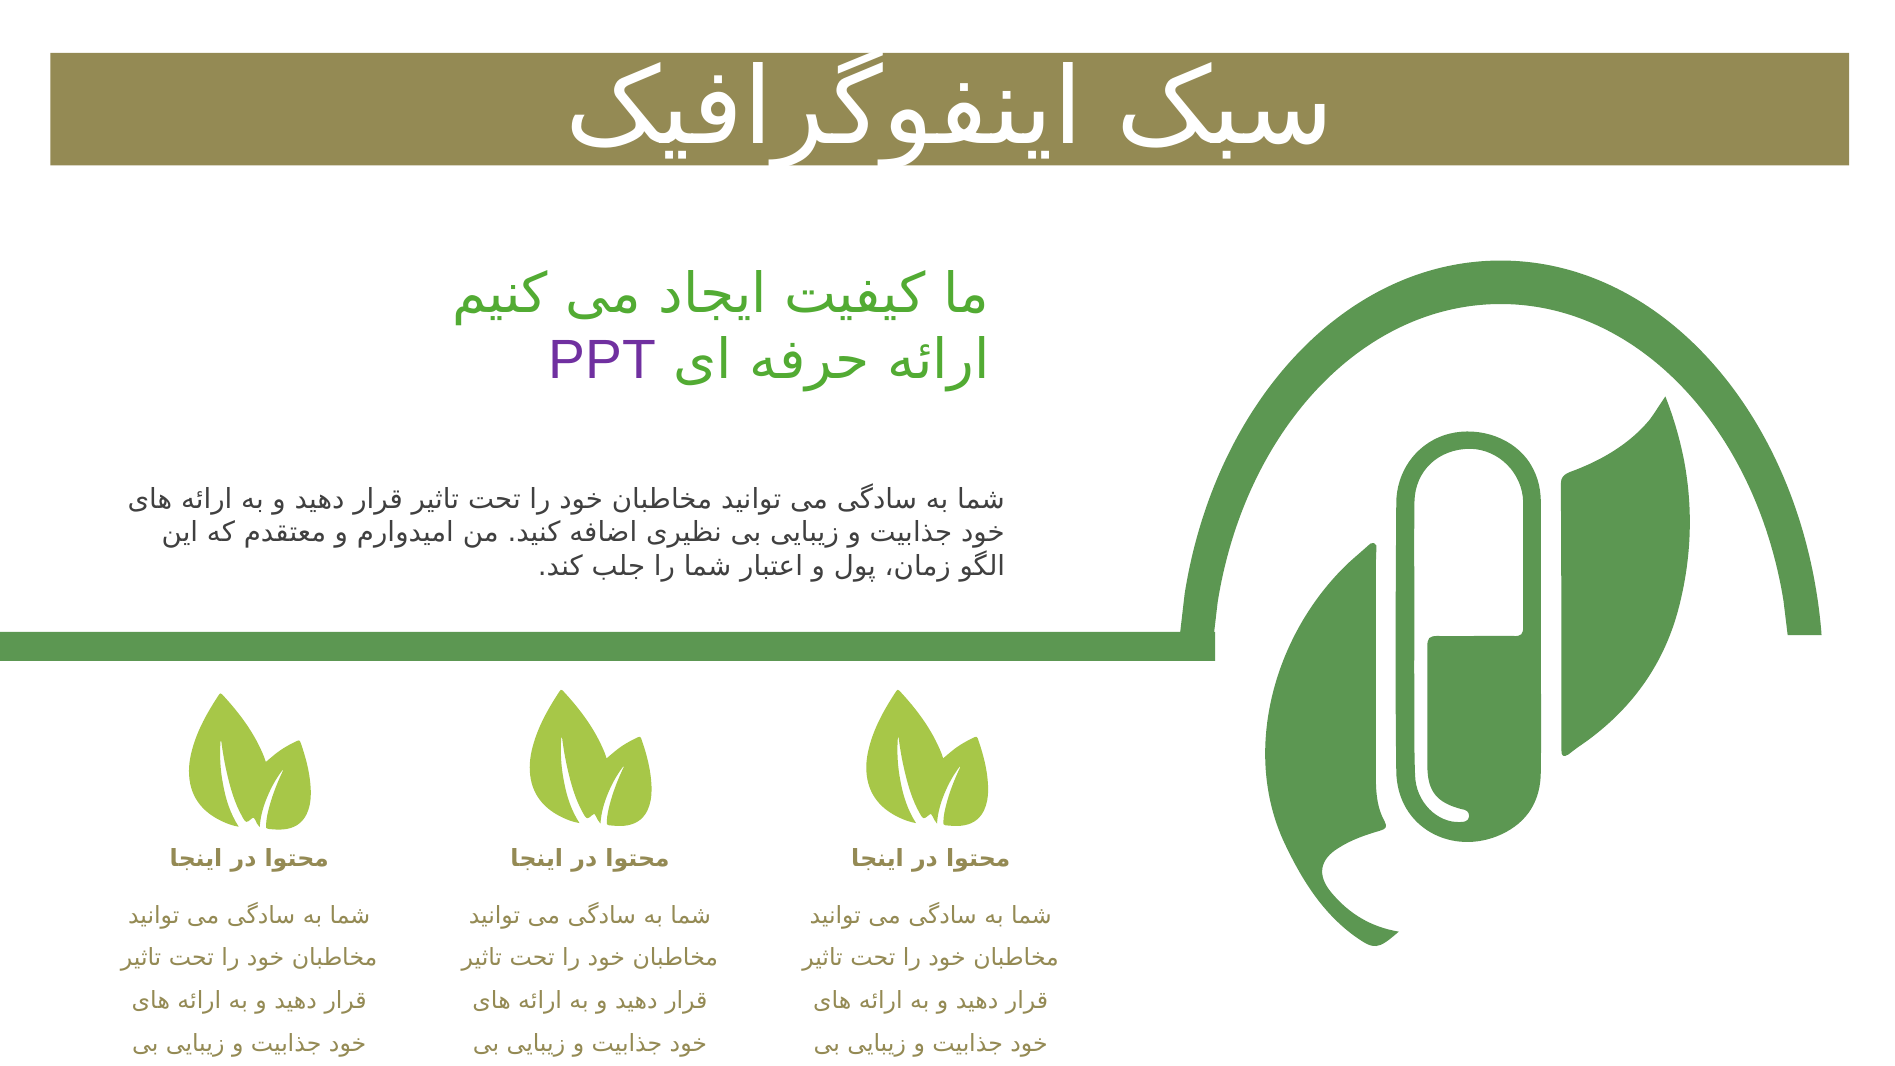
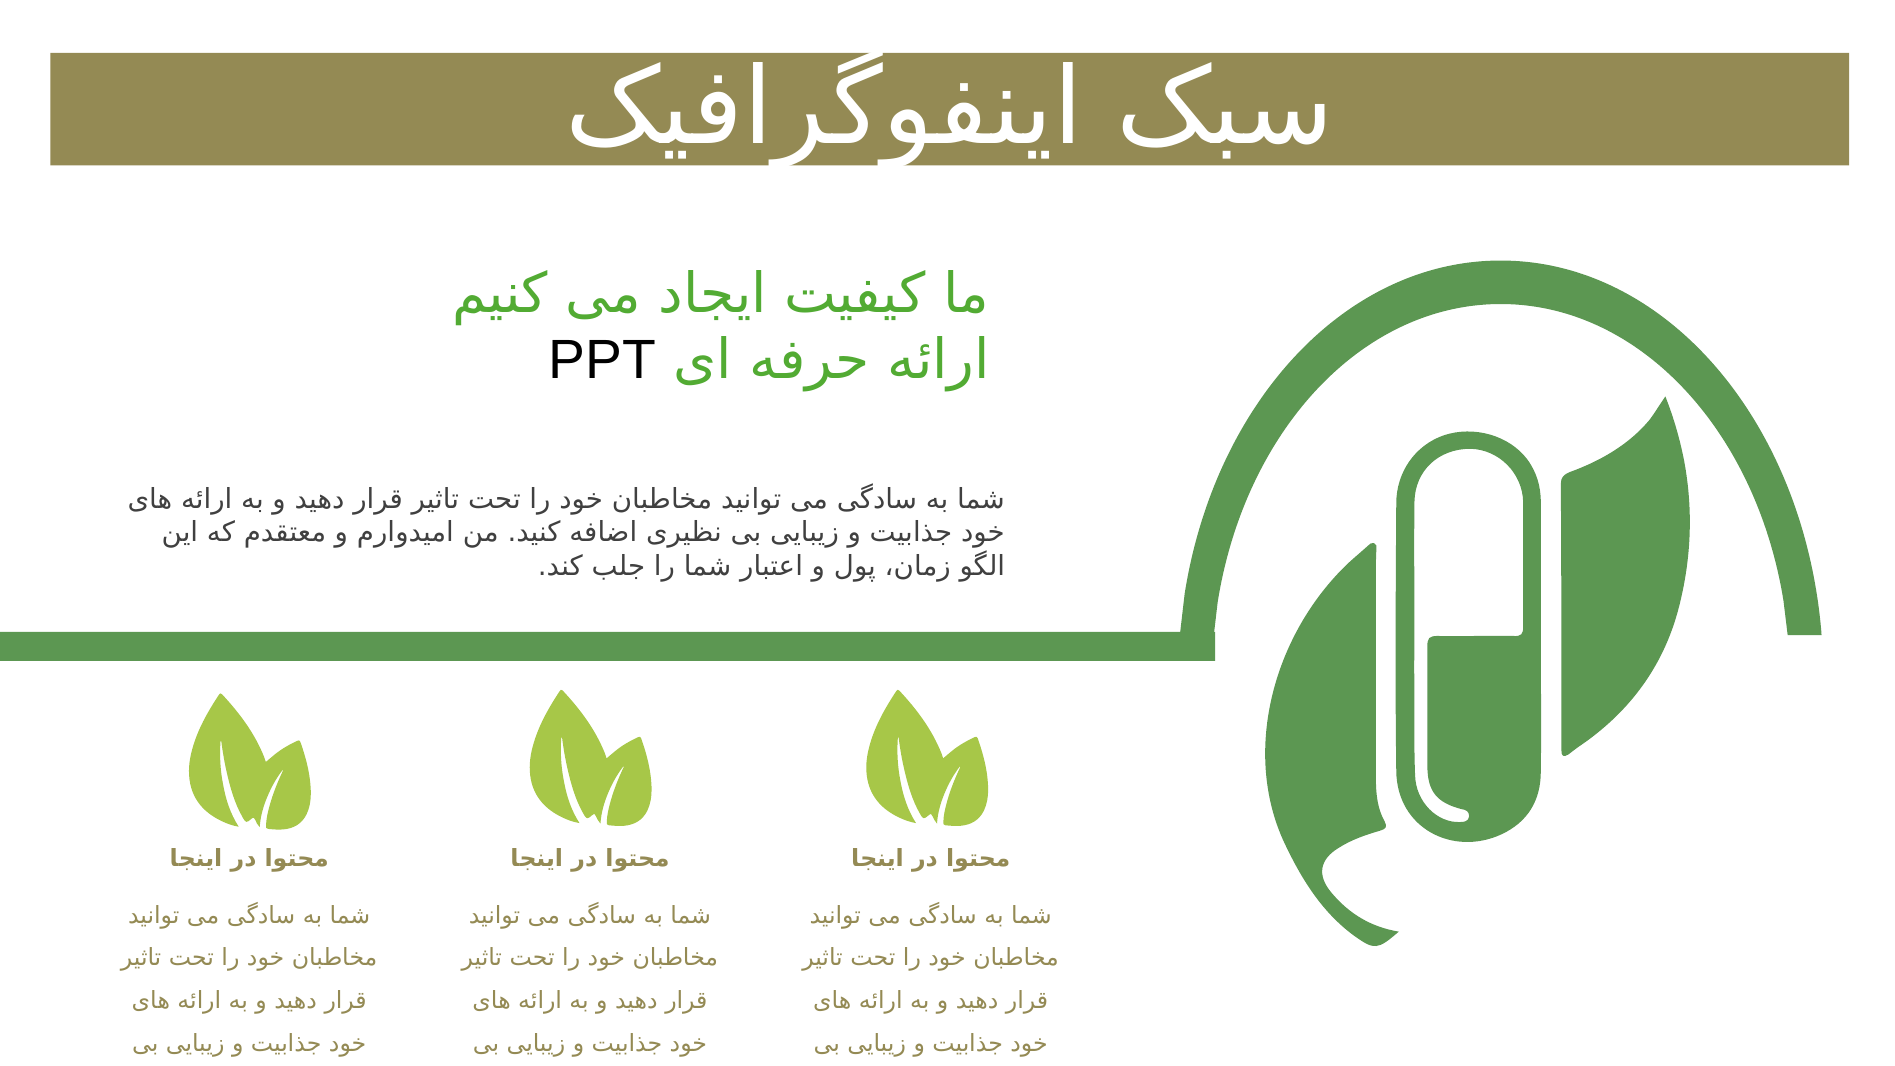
PPT colour: purple -> black (602, 360)
